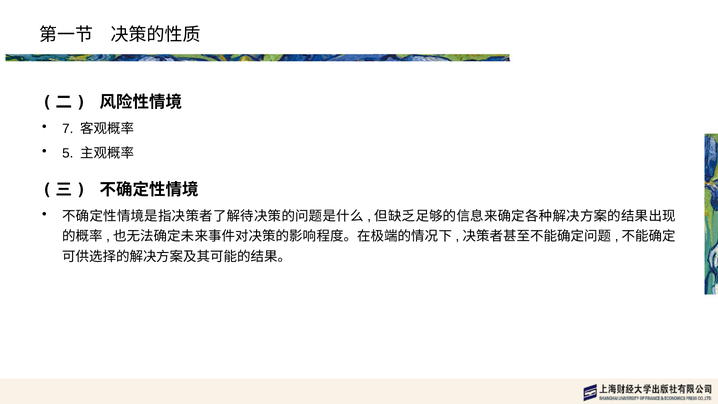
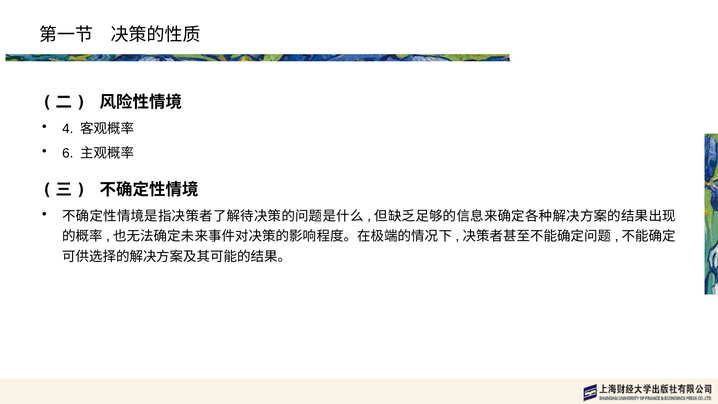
7: 7 -> 4 (68, 129)
5: 5 -> 6 (68, 153)
